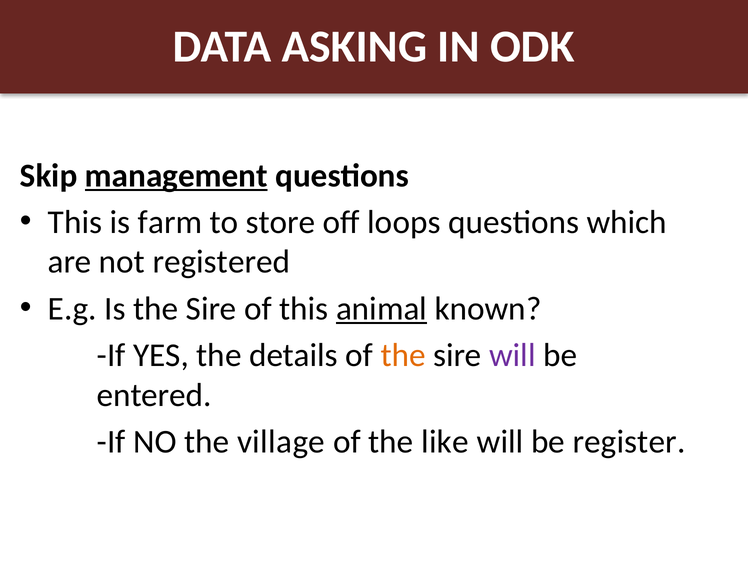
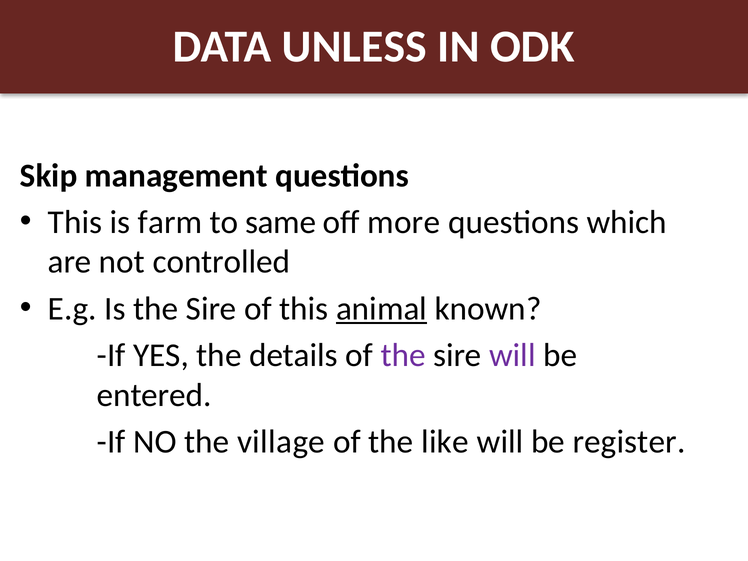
ASKING: ASKING -> UNLESS (354, 47)
management underline: present -> none (176, 176)
store: store -> same (281, 222)
loops: loops -> more (404, 222)
registered: registered -> controlled (221, 262)
the colour: orange -> purple (403, 355)
